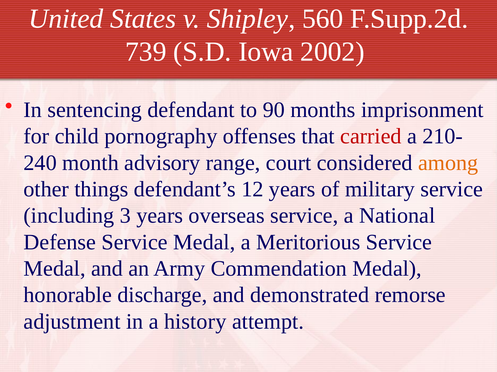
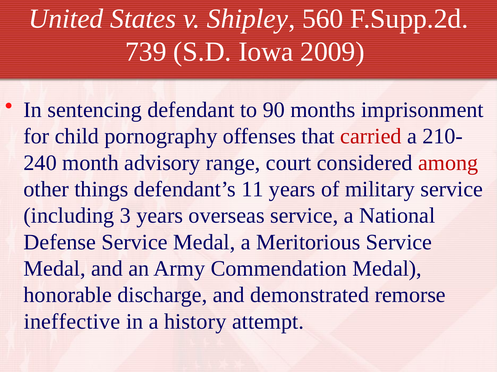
2002: 2002 -> 2009 (332, 52)
among colour: orange -> red (448, 163)
12: 12 -> 11 (252, 190)
adjustment: adjustment -> ineffective (72, 322)
